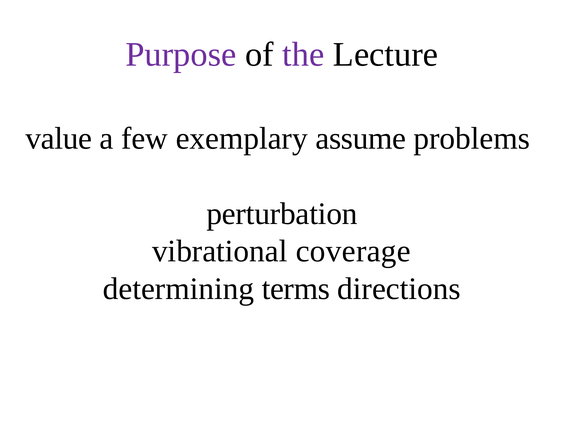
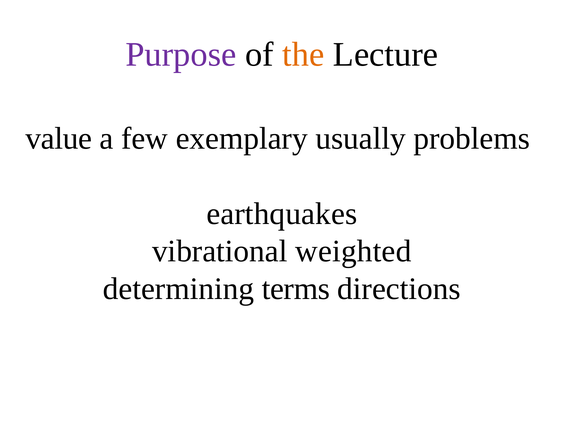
the colour: purple -> orange (303, 55)
assume: assume -> usually (361, 139)
perturbation: perturbation -> earthquakes (282, 214)
coverage: coverage -> weighted (353, 251)
